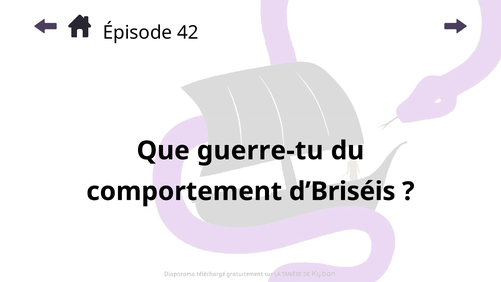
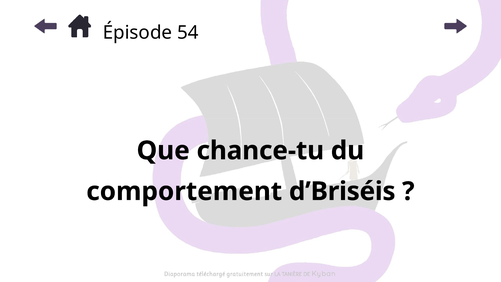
42: 42 -> 54 (188, 33)
guerre-tu: guerre-tu -> chance-tu (260, 151)
